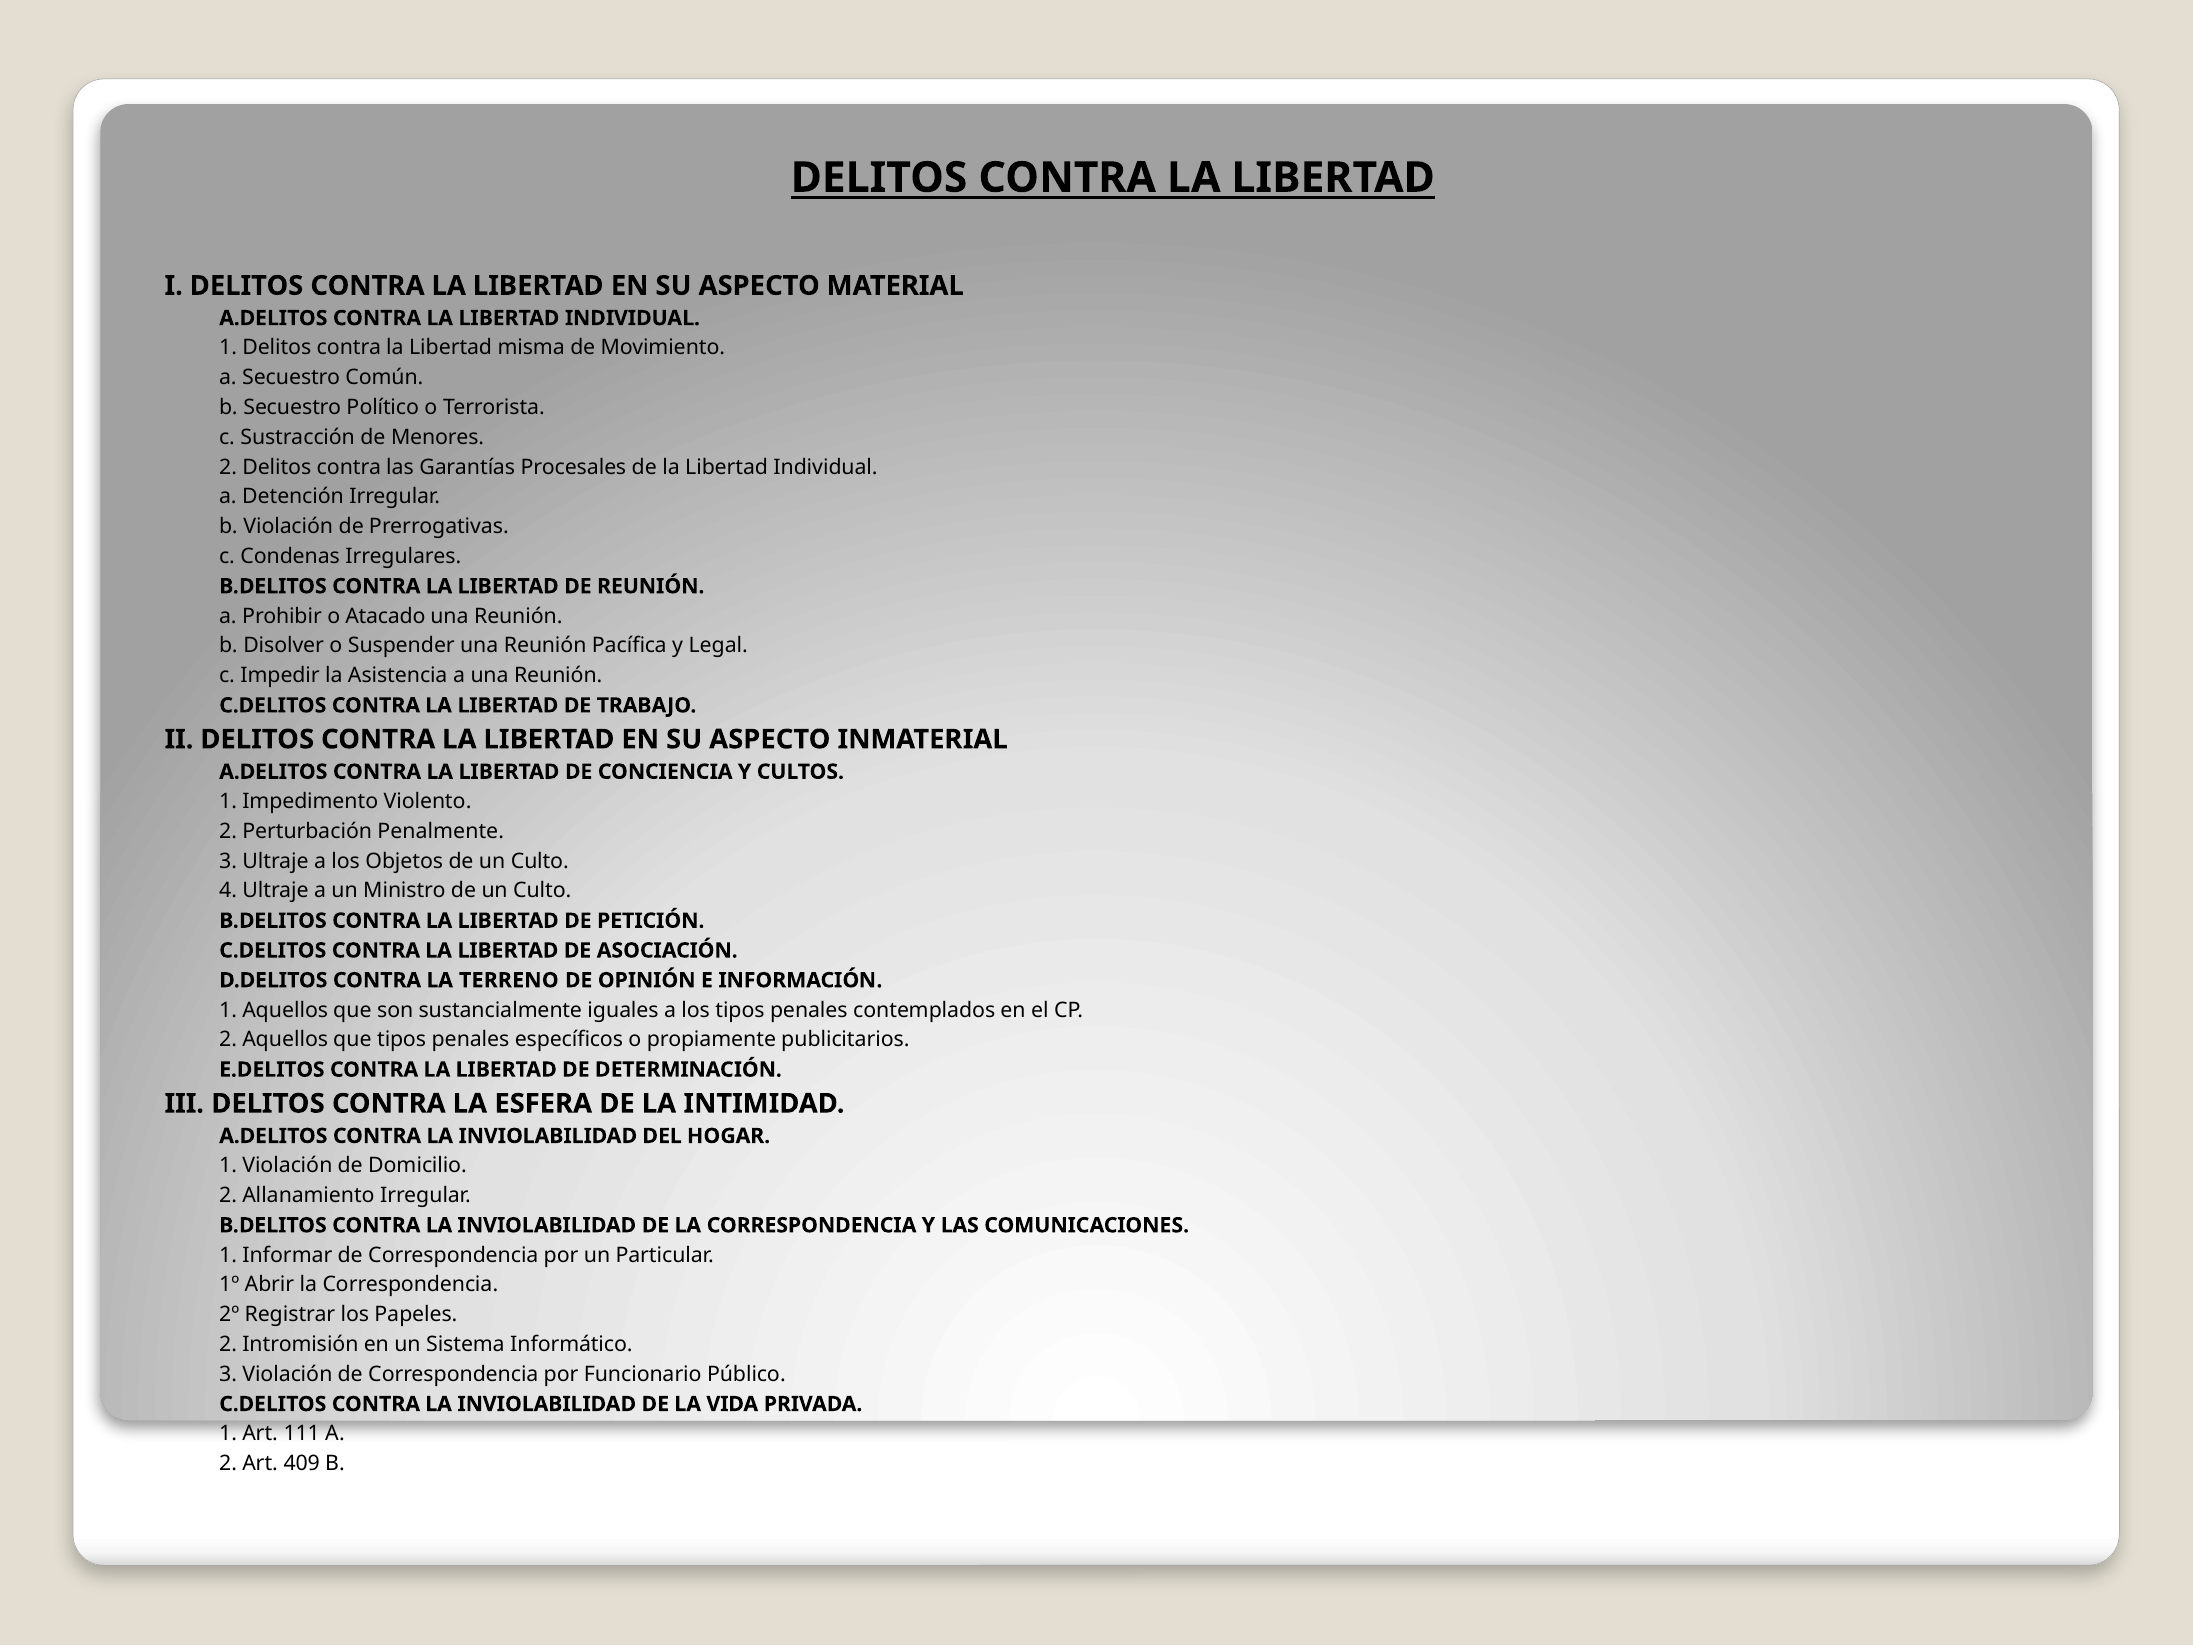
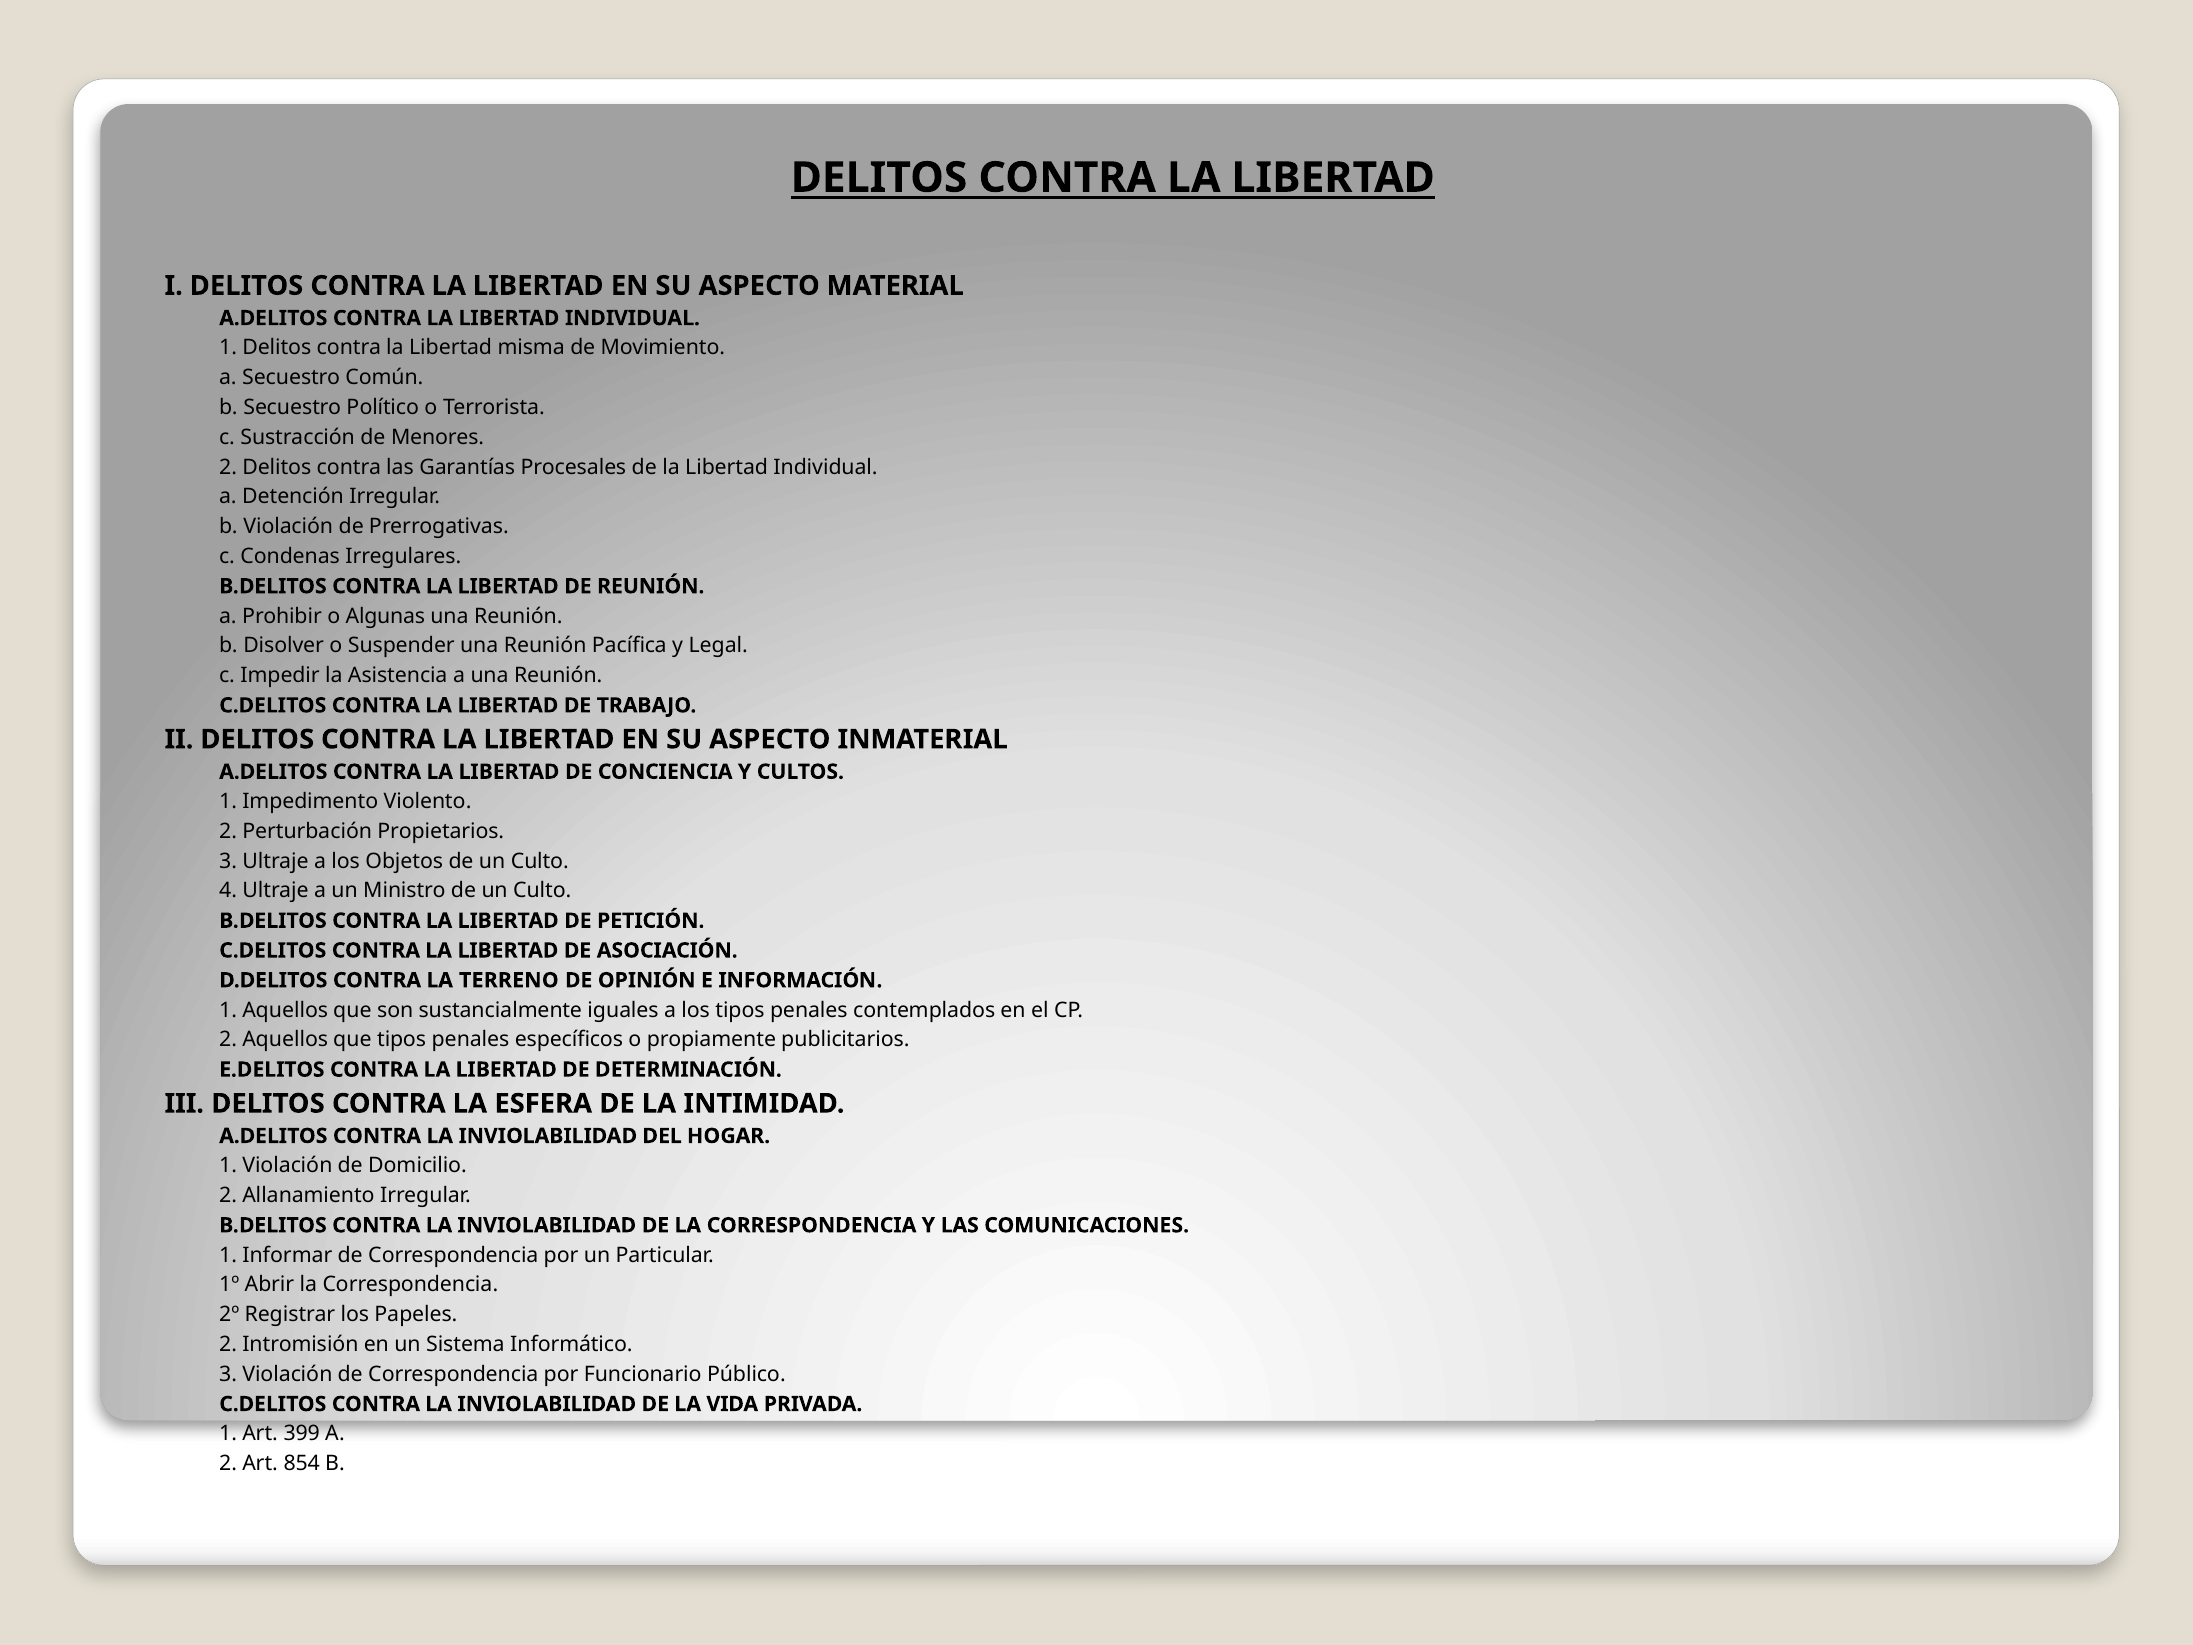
Atacado: Atacado -> Algunas (385, 616)
Penalmente: Penalmente -> Propietarios (441, 831)
111: 111 -> 399 (302, 1434)
409: 409 -> 854 (302, 1463)
